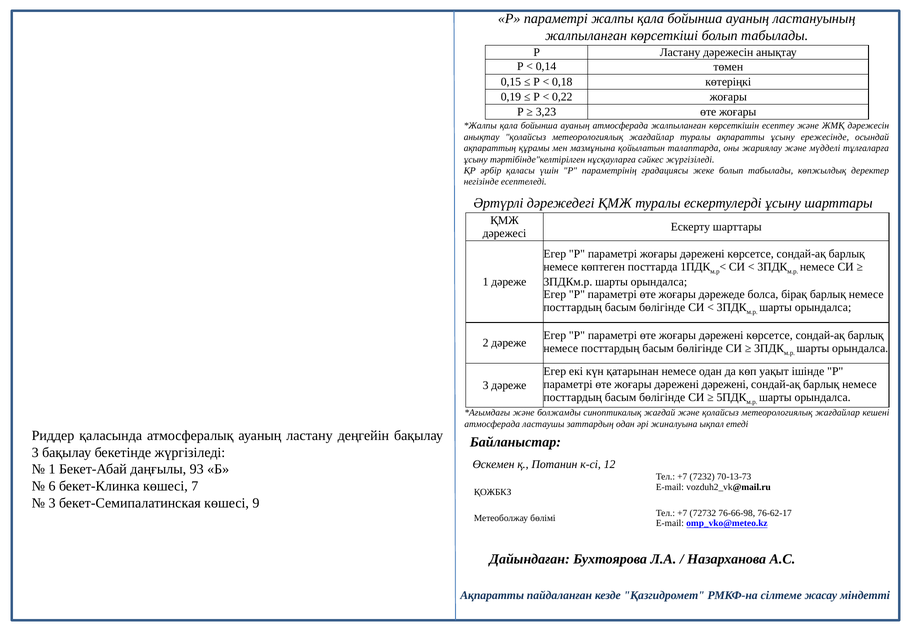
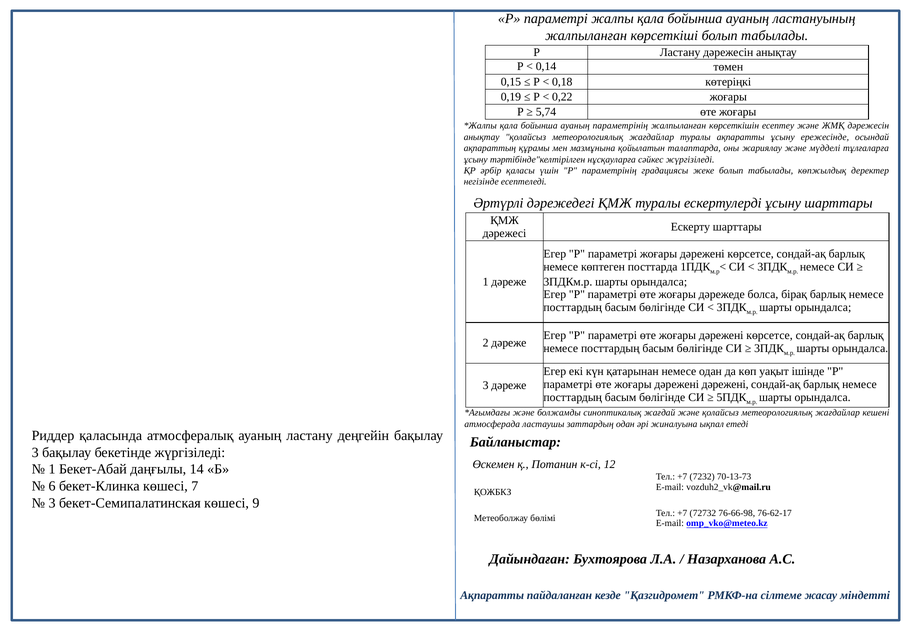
3,23: 3,23 -> 5,74 (546, 112)
ауаның атмосферада: атмосферада -> параметрінің (620, 126)
93: 93 -> 14 (197, 469)
